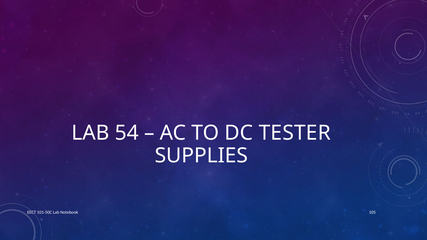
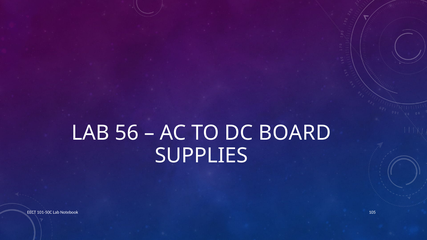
54: 54 -> 56 (127, 133)
TESTER: TESTER -> BOARD (295, 133)
